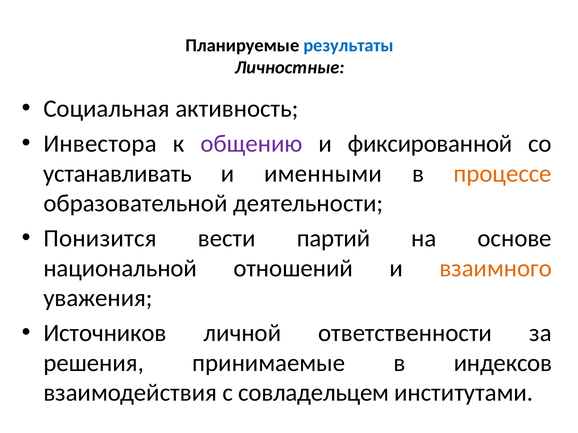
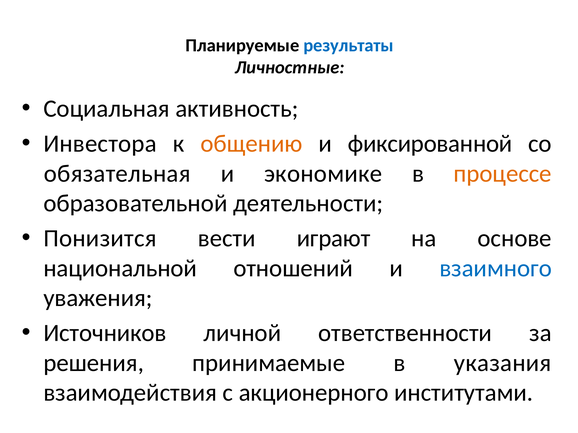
общению colour: purple -> orange (251, 144)
устанавливать: устанавливать -> обязательная (117, 174)
именными: именными -> экономике (323, 174)
партий: партий -> играют (334, 239)
взаимного colour: orange -> blue (496, 269)
индексов: индексов -> указания (503, 363)
совладельцем: совладельцем -> акционерного (314, 393)
